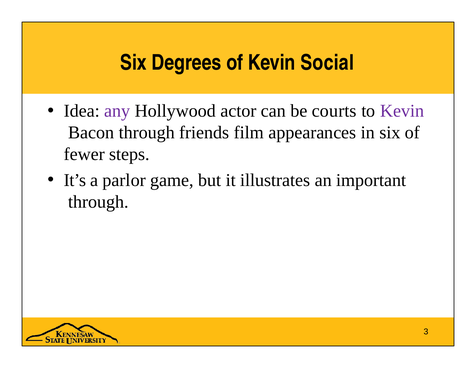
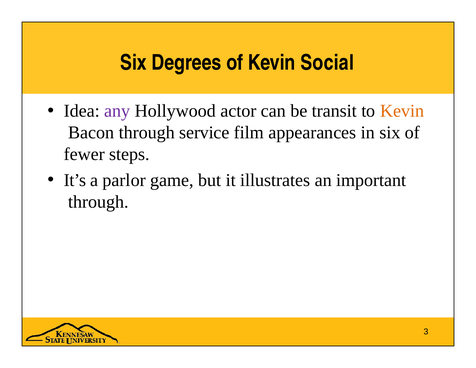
courts: courts -> transit (334, 111)
Kevin colour: purple -> orange (402, 111)
friends: friends -> service (204, 133)
